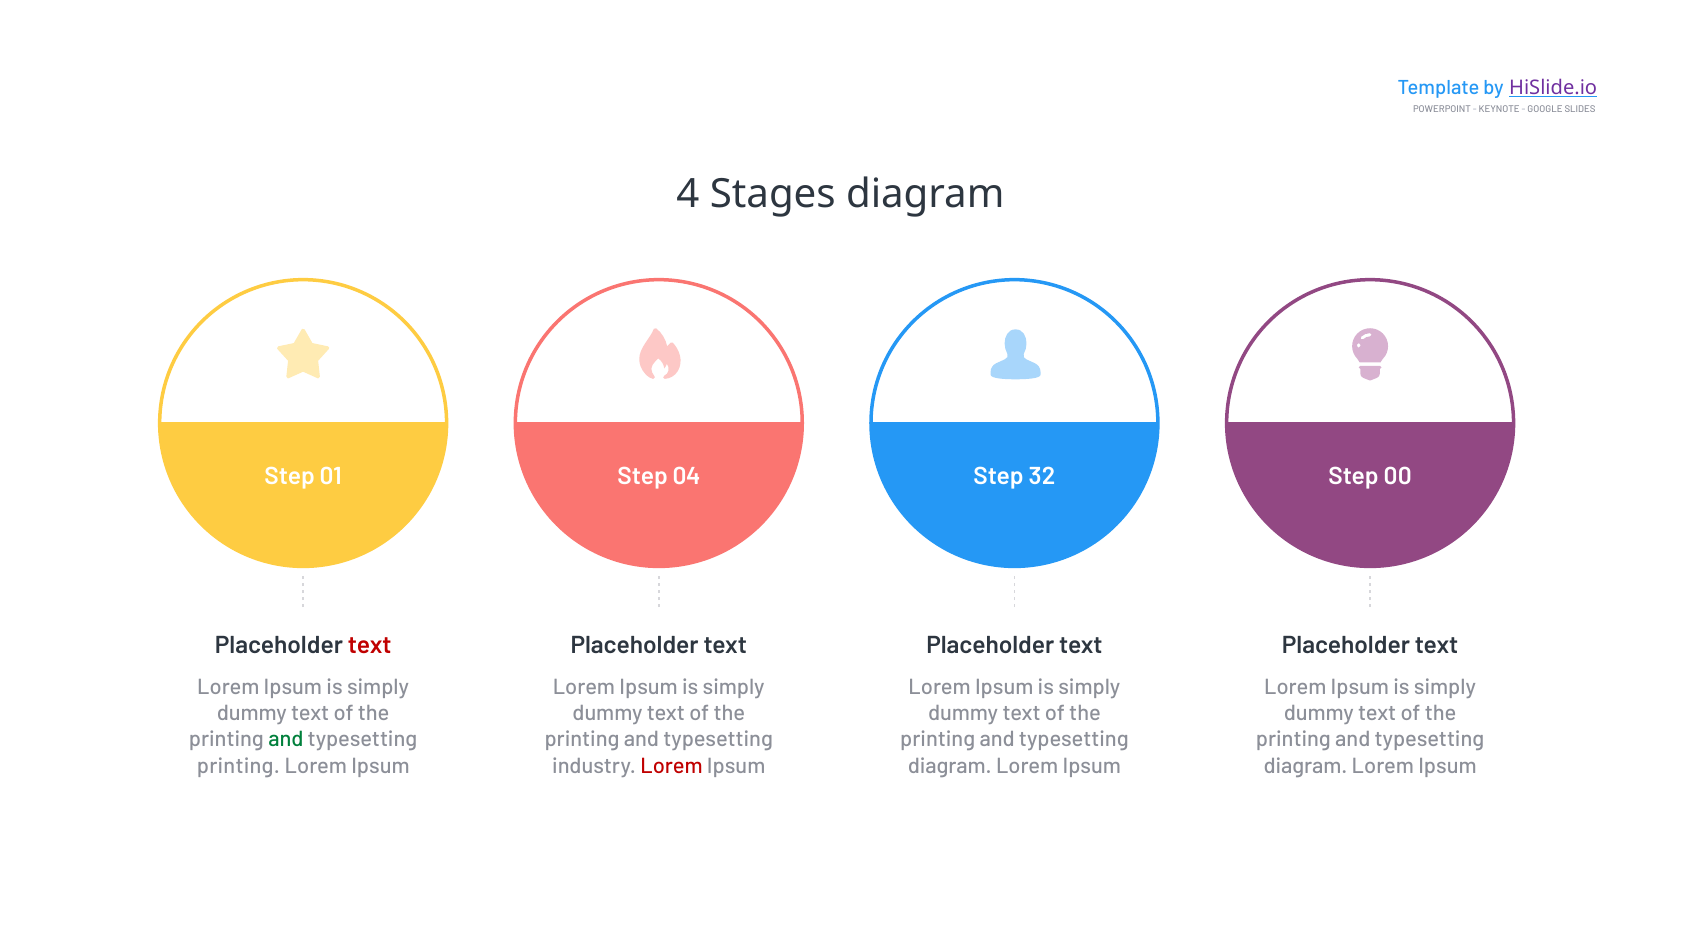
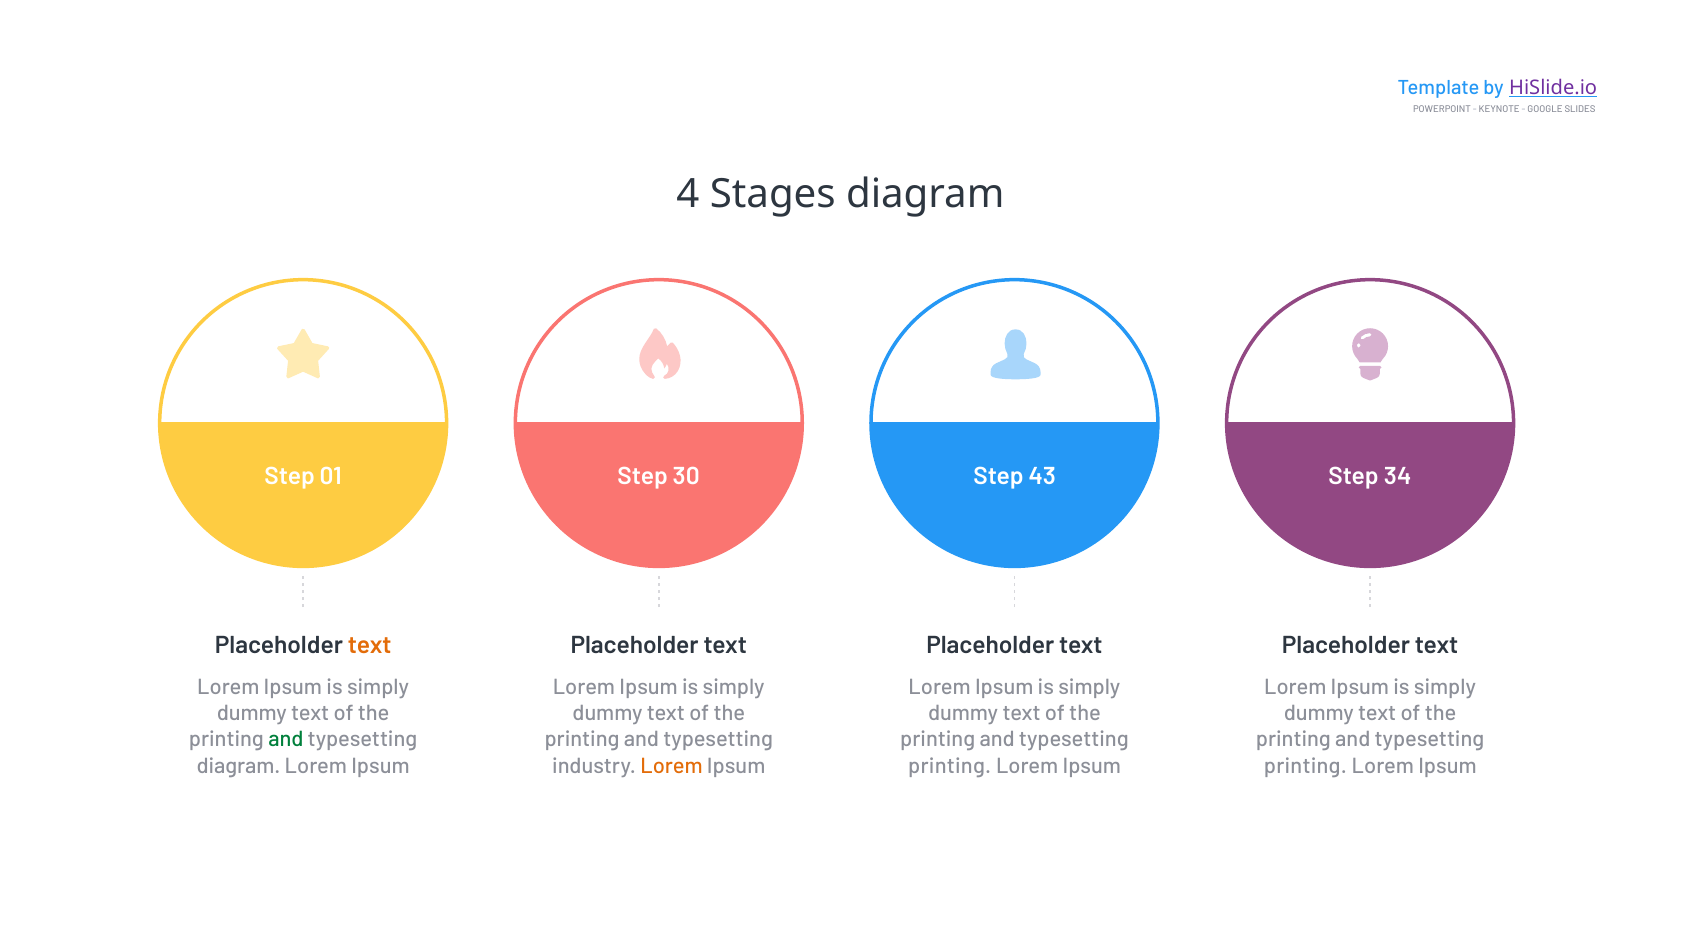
04: 04 -> 30 (686, 477)
32: 32 -> 43 (1042, 477)
00: 00 -> 34 (1398, 477)
text colour: red -> orange (370, 645)
printing: printing -> diagram (239, 766)
Lorem colour: red -> orange (672, 766)
diagram: diagram -> printing (950, 766)
diagram: diagram -> printing (1305, 766)
